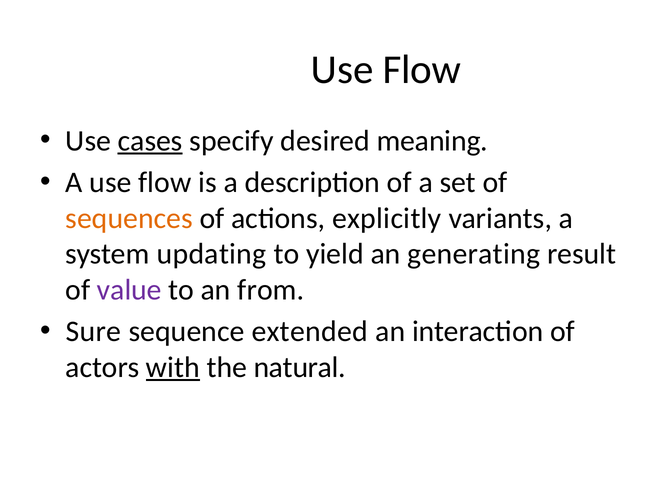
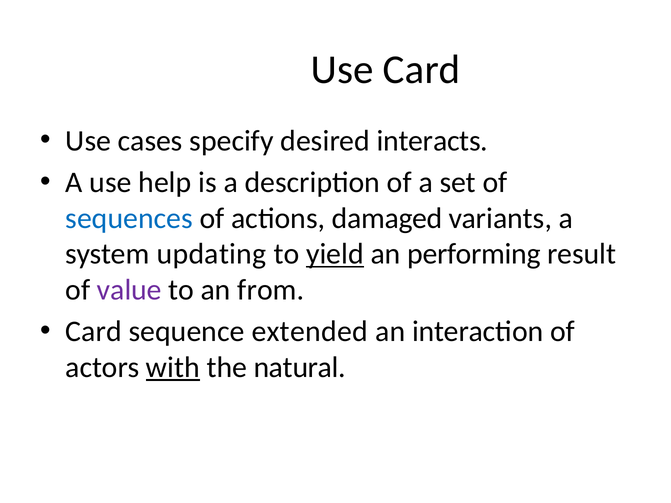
Flow: Flow -> Card (422, 70)
cases underline: present -> none (150, 141)
meaning: meaning -> interacts (432, 141)
A use flow: flow -> help (165, 183)
sequences colour: orange -> blue (129, 218)
explicitly: explicitly -> damaged (387, 218)
yield underline: none -> present (335, 254)
generating: generating -> performing (474, 254)
Sure: Sure -> Card (94, 332)
